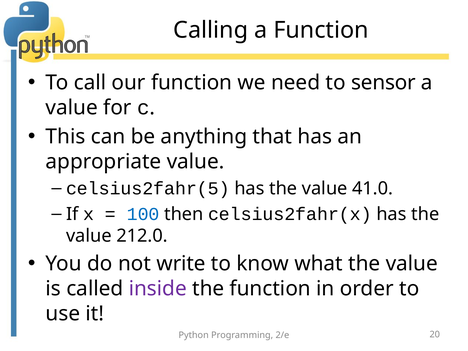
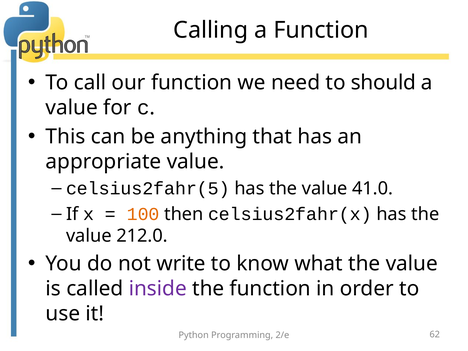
sensor: sensor -> should (383, 83)
100 colour: blue -> orange (143, 214)
20: 20 -> 62 (435, 335)
